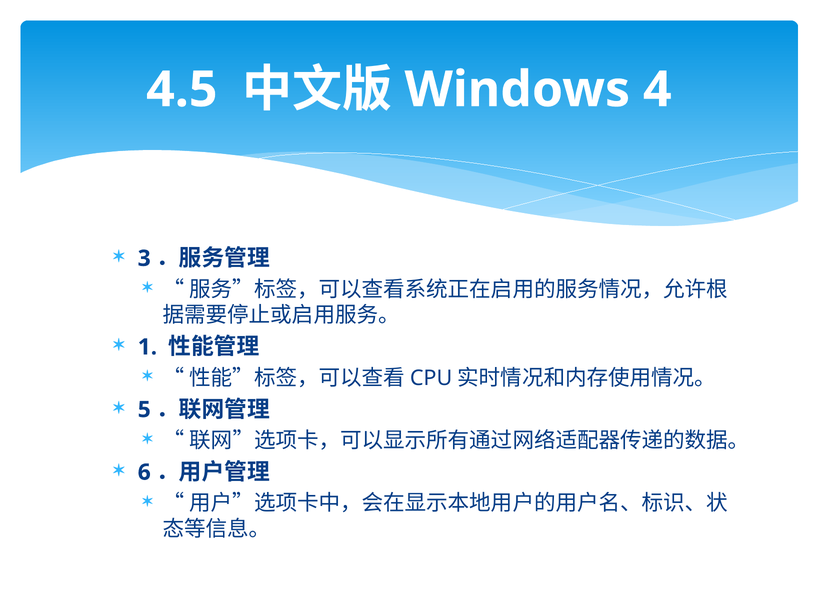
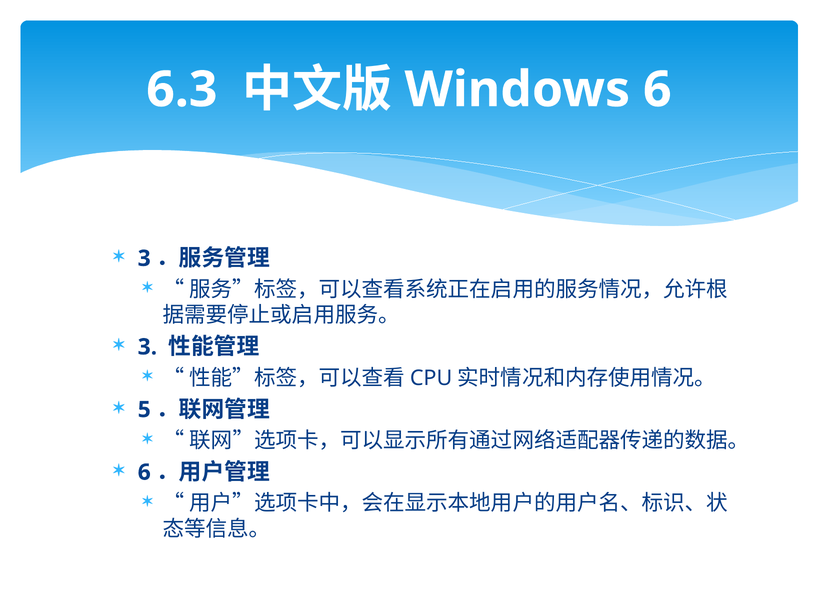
4.5: 4.5 -> 6.3 (182, 90)
4: 4 -> 6 (657, 90)
1: 1 -> 3 (147, 347)
